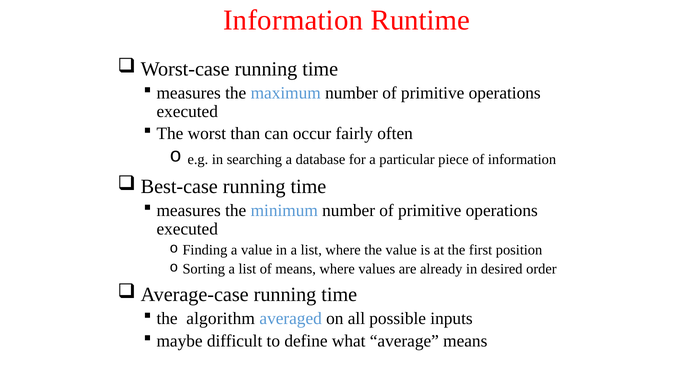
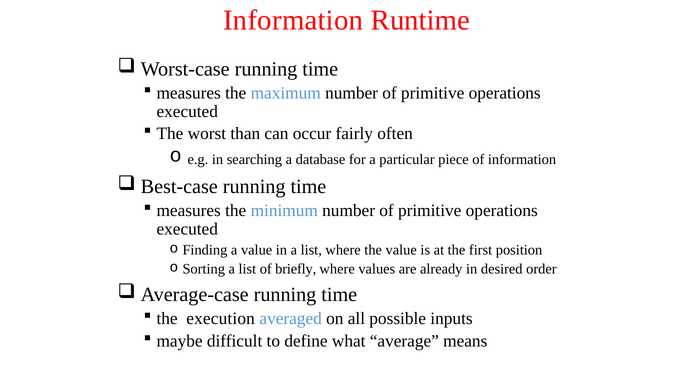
of means: means -> briefly (296, 269)
algorithm: algorithm -> execution (221, 319)
